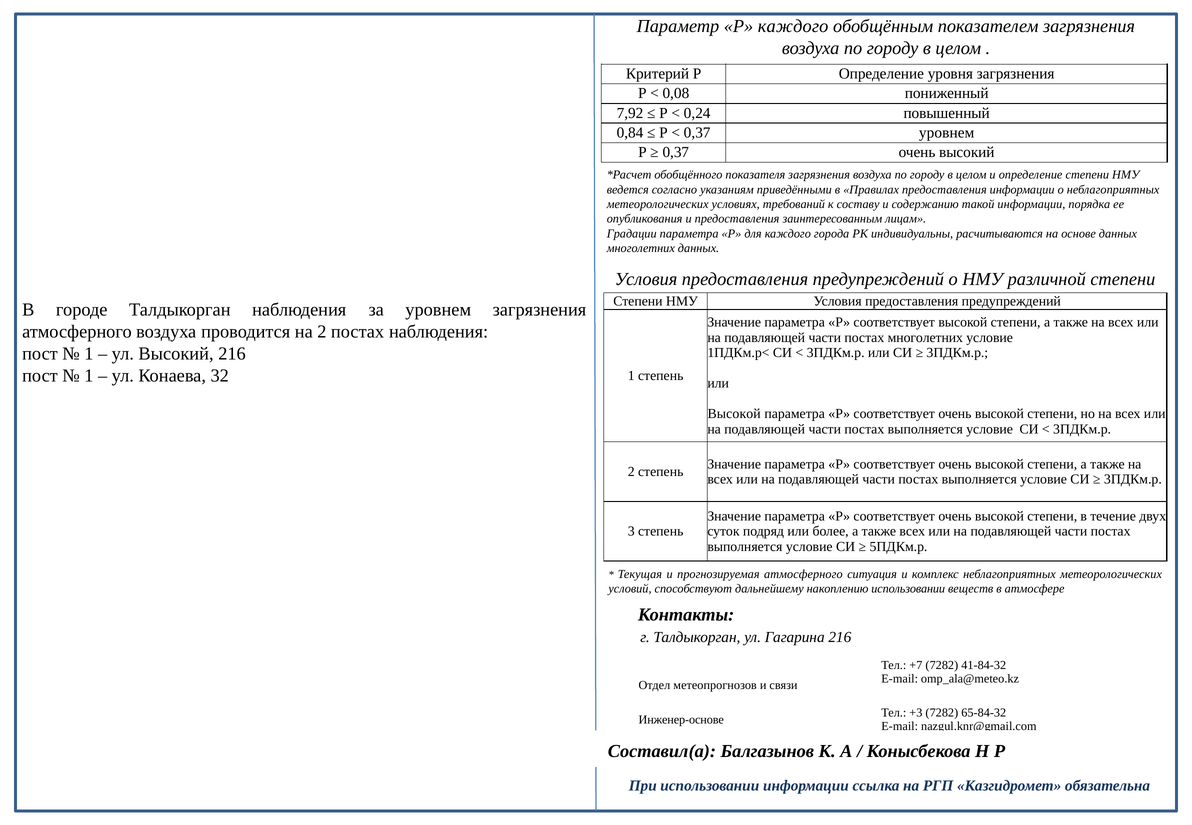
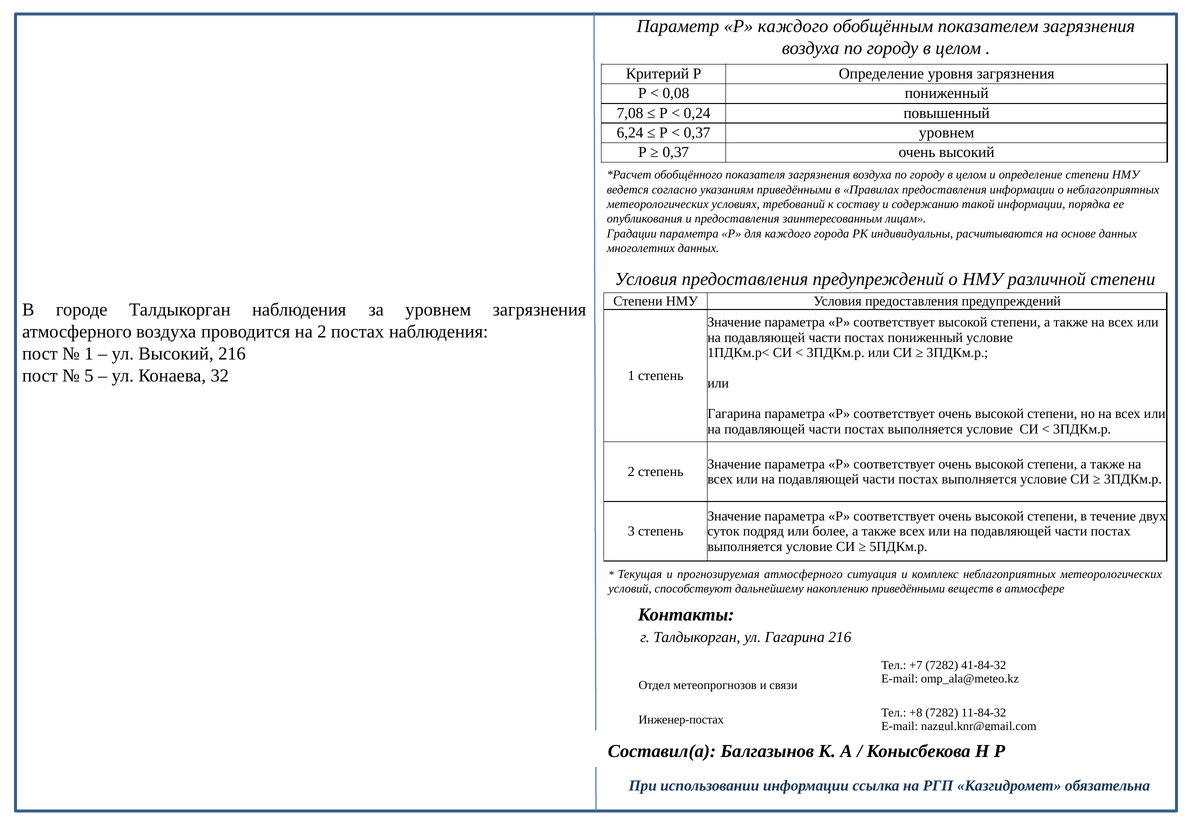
7,92: 7,92 -> 7,08 (630, 113)
0,84: 0,84 -> 6,24 (630, 133)
постах многолетних: многолетних -> пониженный (925, 338)
1: 1 -> 5 (89, 376)
Высокой: Высокой -> Гагарина (734, 414)
накоплению использовании: использовании -> приведёнными (908, 589)
+3: +3 -> +8 (916, 713)
65-84-32: 65-84-32 -> 11-84-32 (984, 713)
Инженер-основе: Инженер-основе -> Инженер-постах (681, 720)
